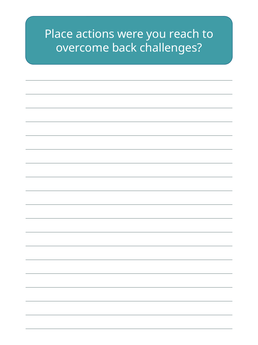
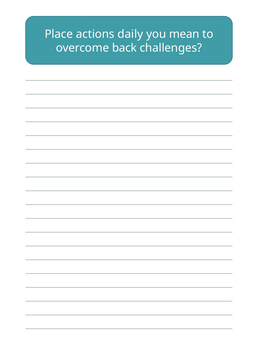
were: were -> daily (130, 34)
reach: reach -> mean (184, 34)
